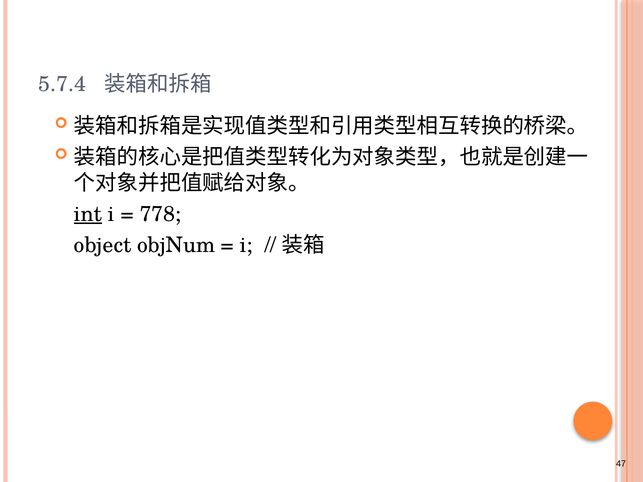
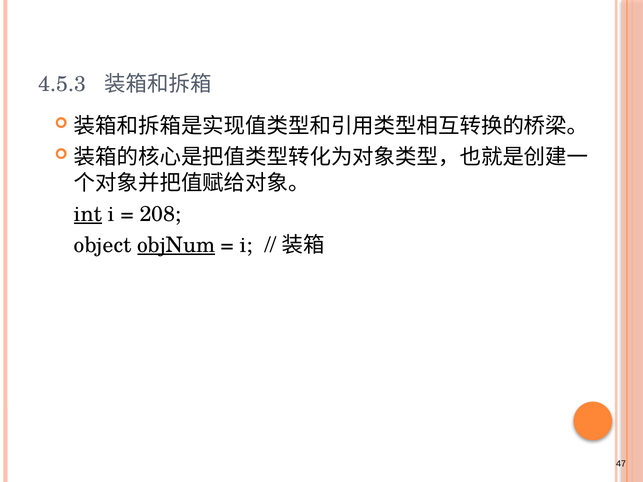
5.7.4: 5.7.4 -> 4.5.3 (62, 84)
778: 778 -> 208 (160, 214)
objNum underline: none -> present (176, 245)
